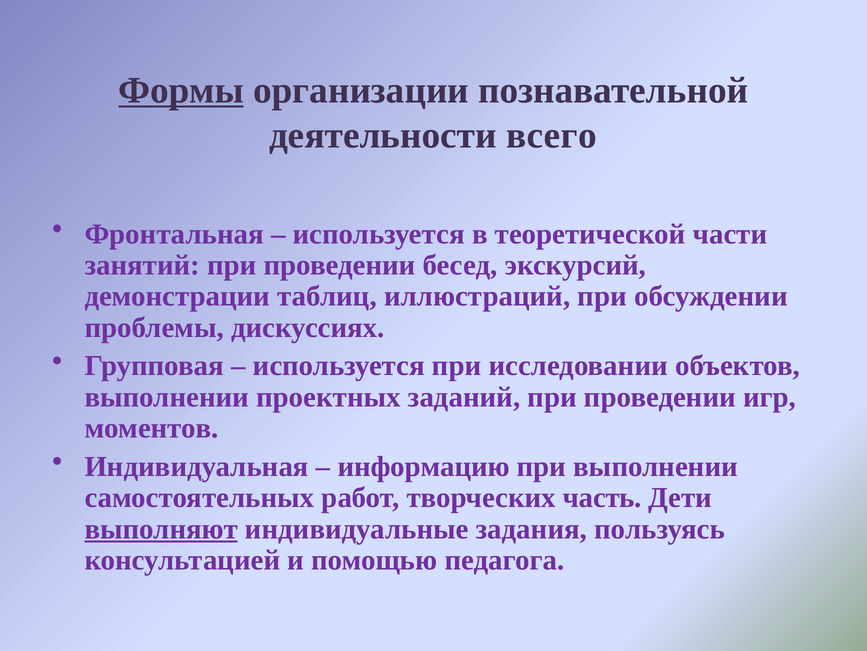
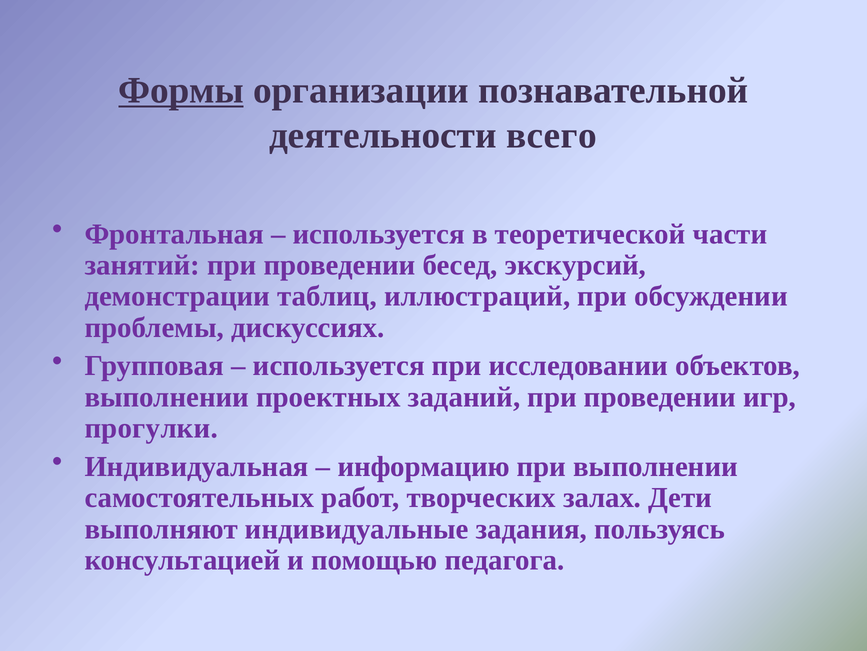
моментов: моментов -> прогулки (151, 428)
часть: часть -> залах (602, 497)
выполняют underline: present -> none (161, 528)
